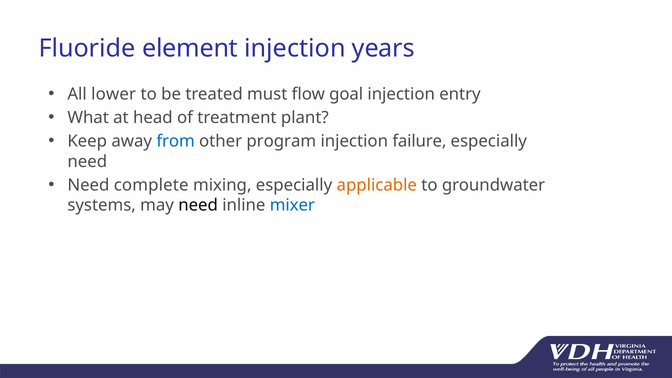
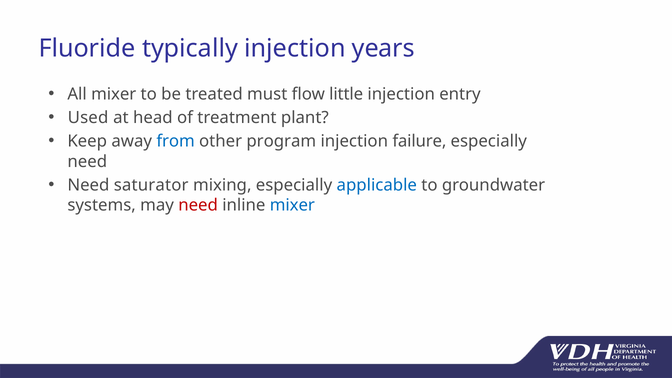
element: element -> typically (190, 48)
All lower: lower -> mixer (114, 94)
goal: goal -> little (346, 94)
What: What -> Used (88, 118)
complete: complete -> saturator (151, 185)
applicable colour: orange -> blue (377, 185)
need colour: black -> red (198, 205)
